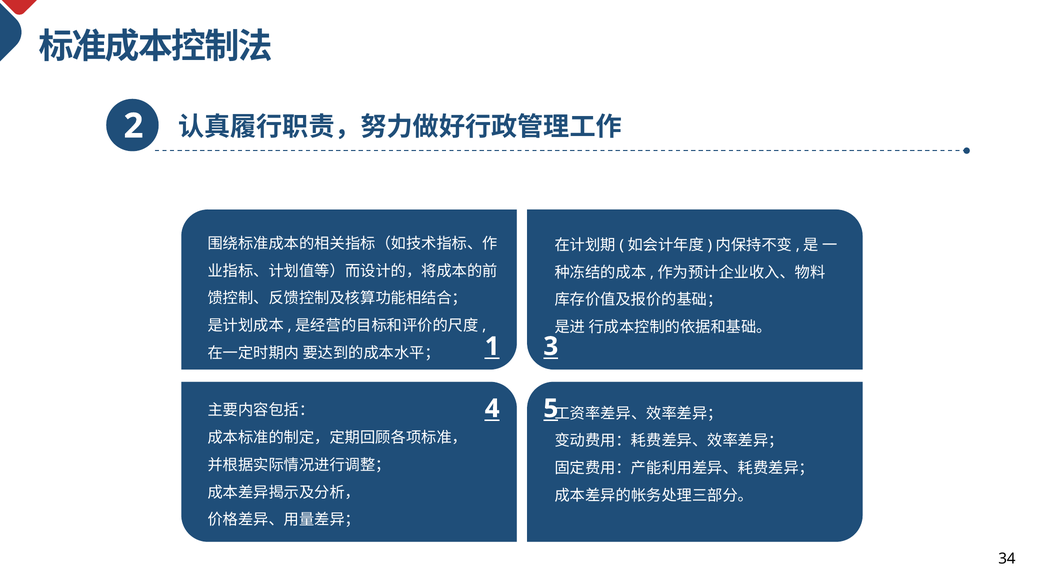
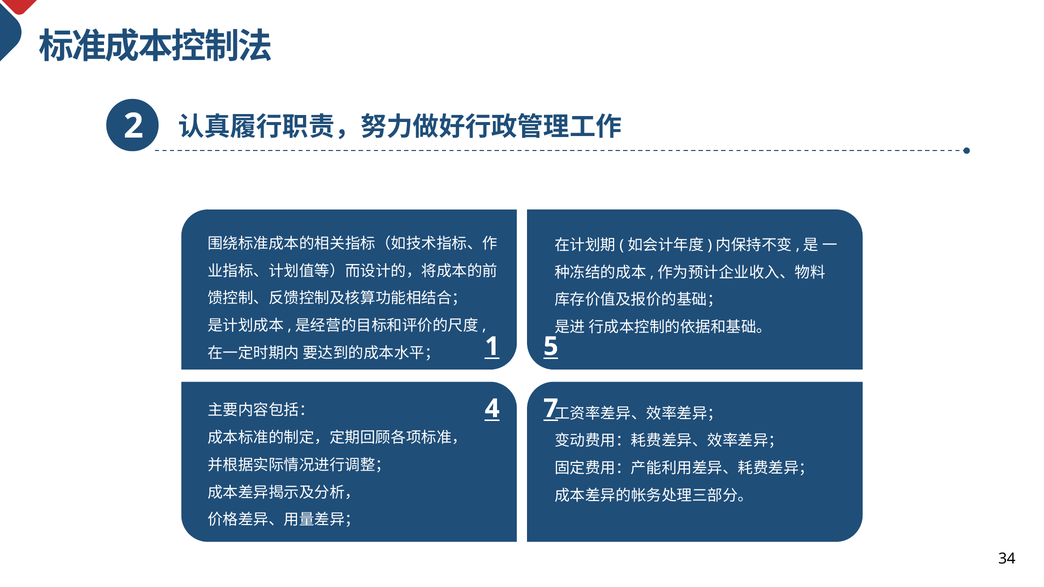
3: 3 -> 5 (551, 347)
5: 5 -> 7 (551, 409)
